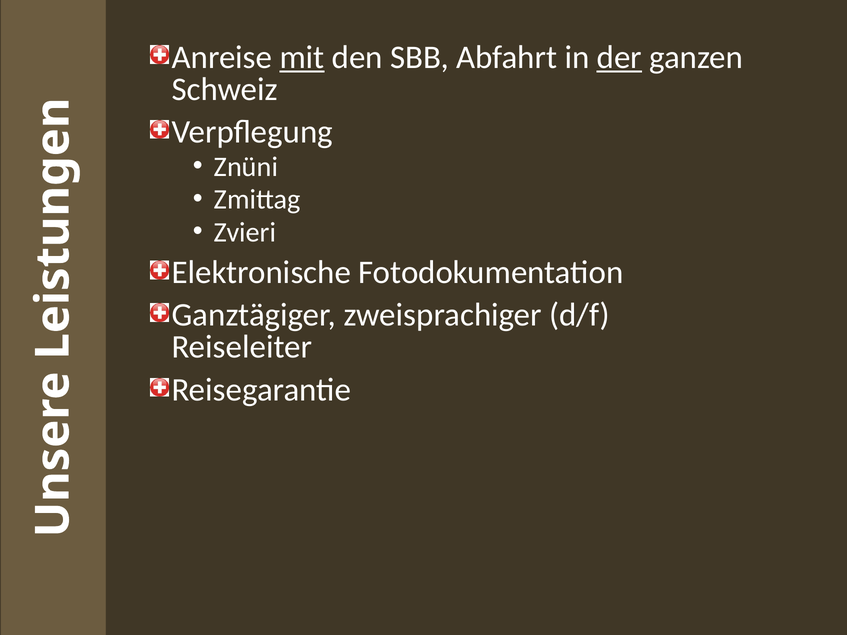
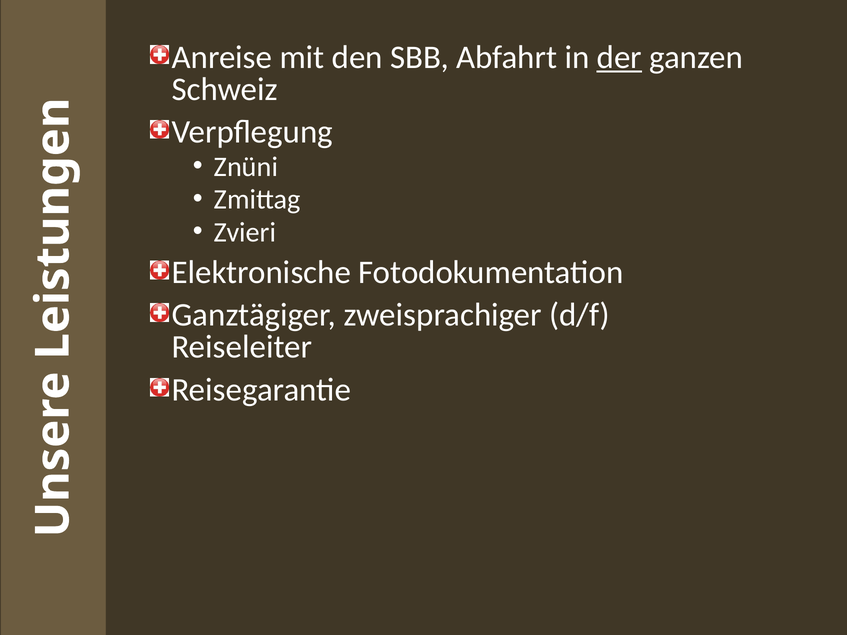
mit underline: present -> none (302, 57)
